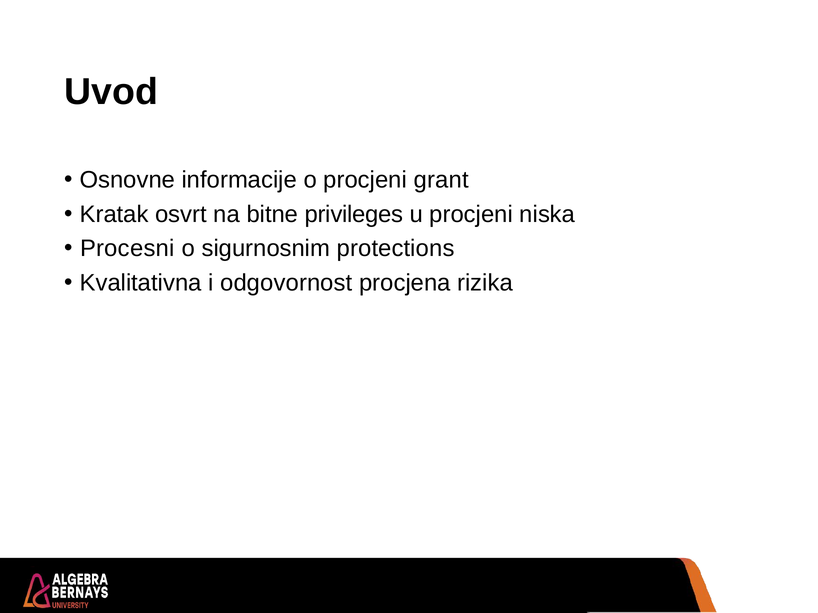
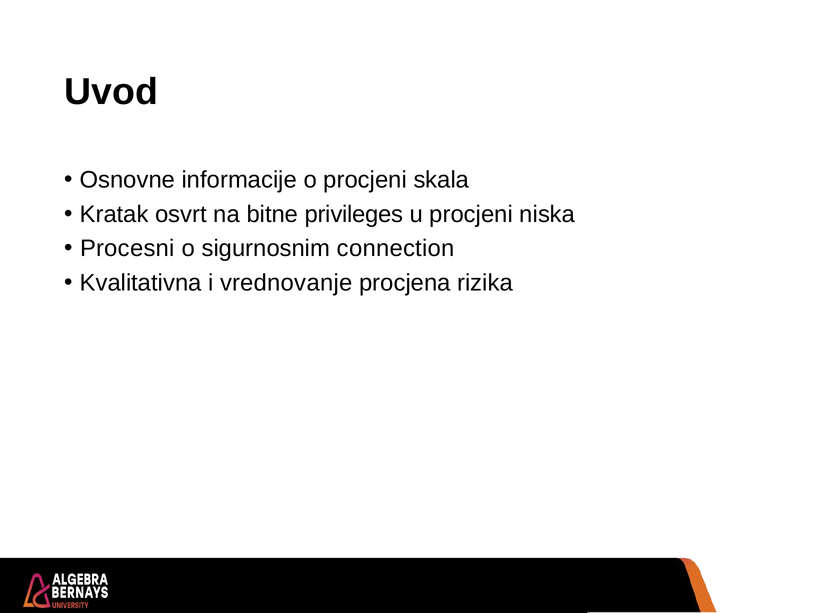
grant: grant -> skala (441, 180)
protections: protections -> connection (396, 249)
odgovornost: odgovornost -> vrednovanje (286, 283)
